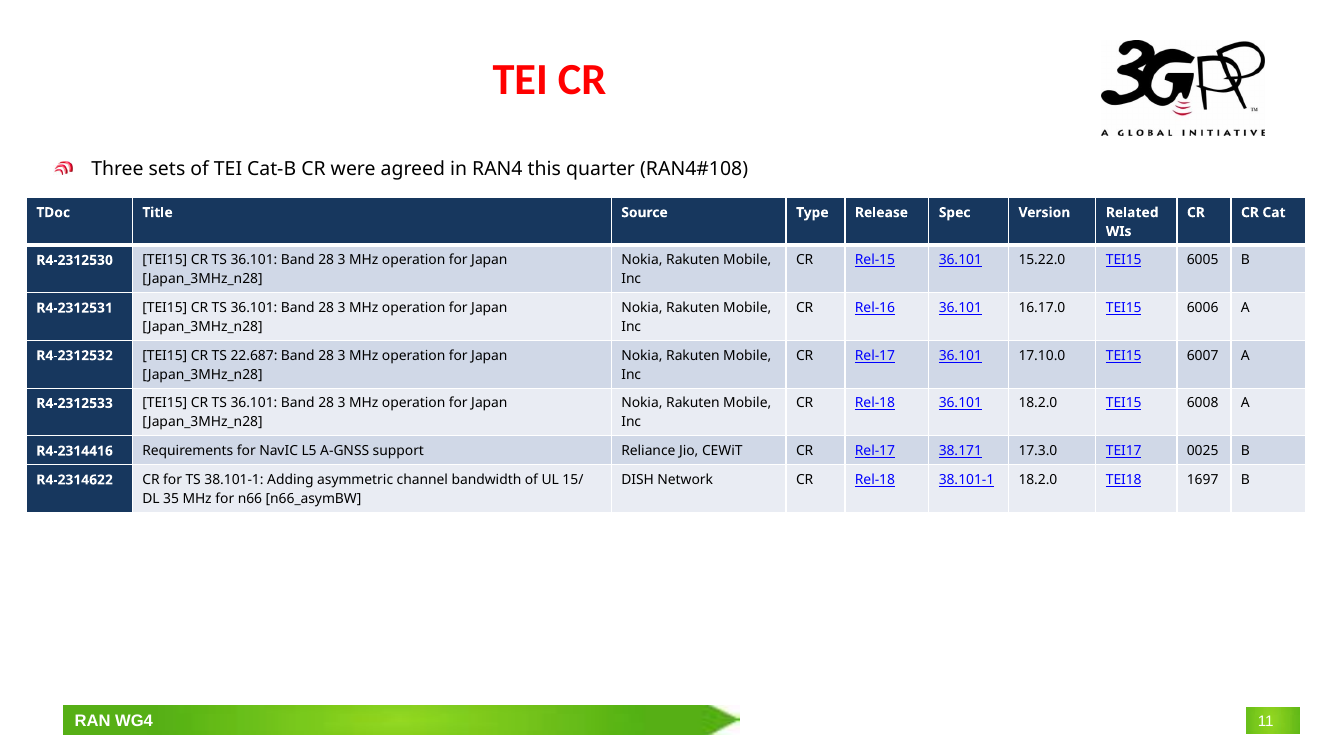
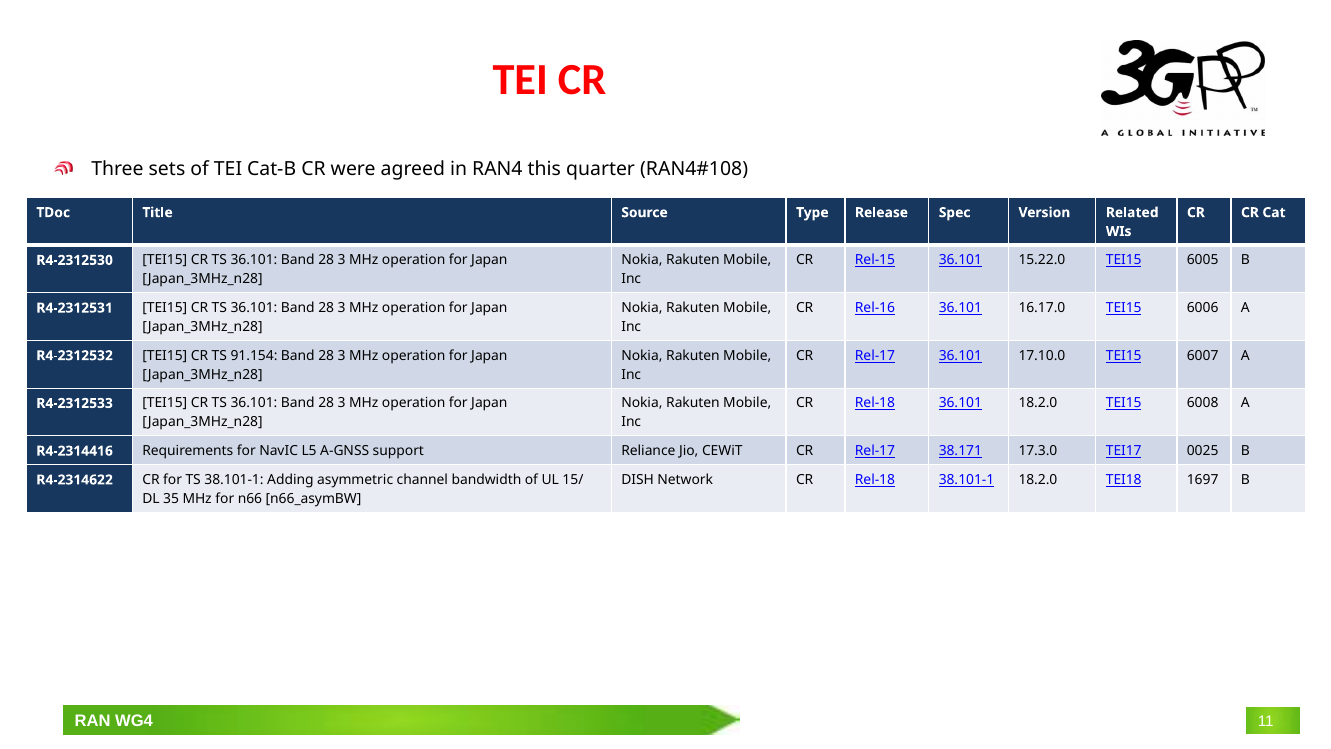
22.687: 22.687 -> 91.154 (254, 355)
